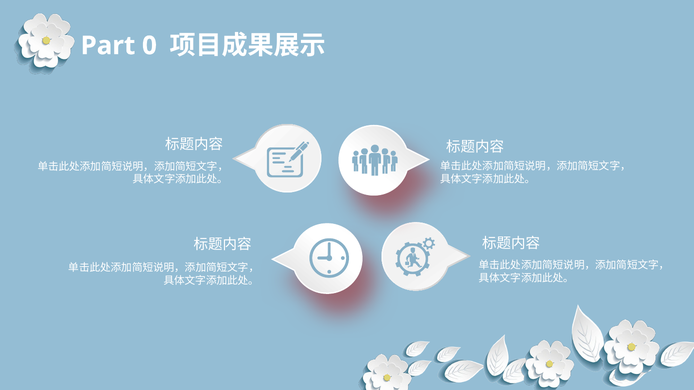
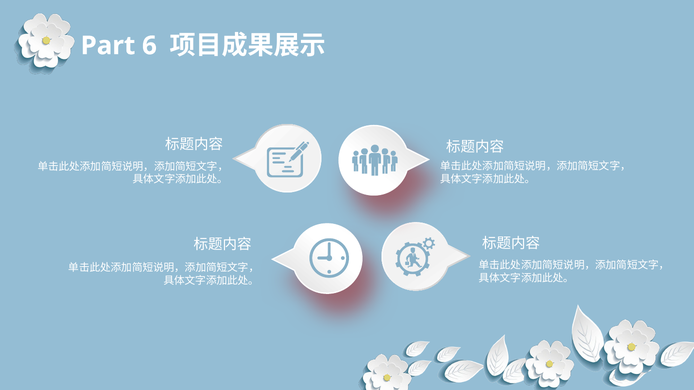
0: 0 -> 6 (149, 46)
